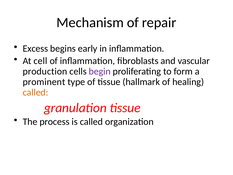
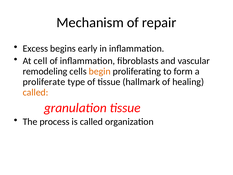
production: production -> remodeling (45, 71)
begin colour: purple -> orange (100, 71)
prominent: prominent -> proliferate (44, 82)
